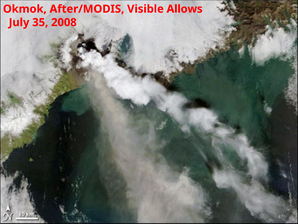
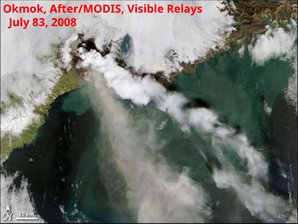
Allows: Allows -> Relays (185, 9)
35: 35 -> 83 (40, 22)
